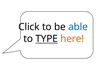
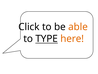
able colour: blue -> orange (78, 27)
